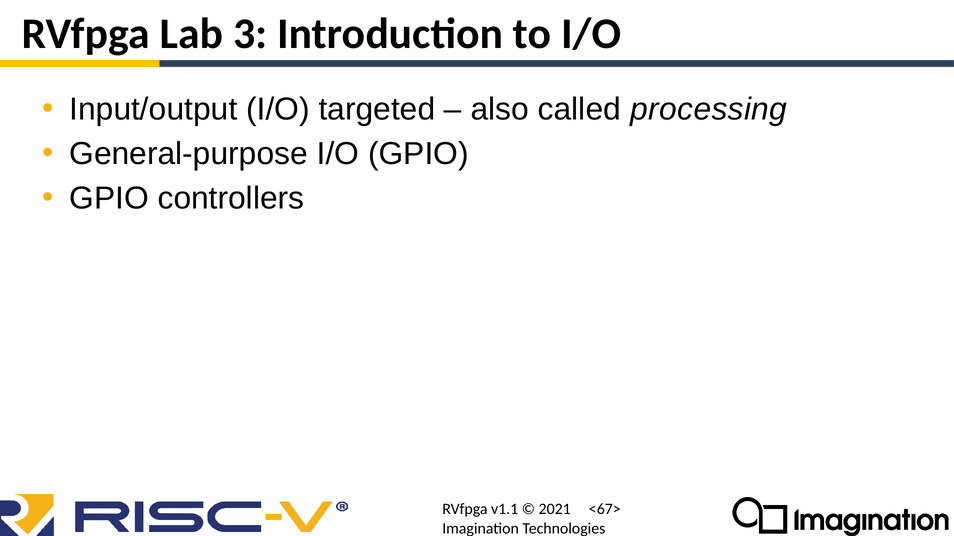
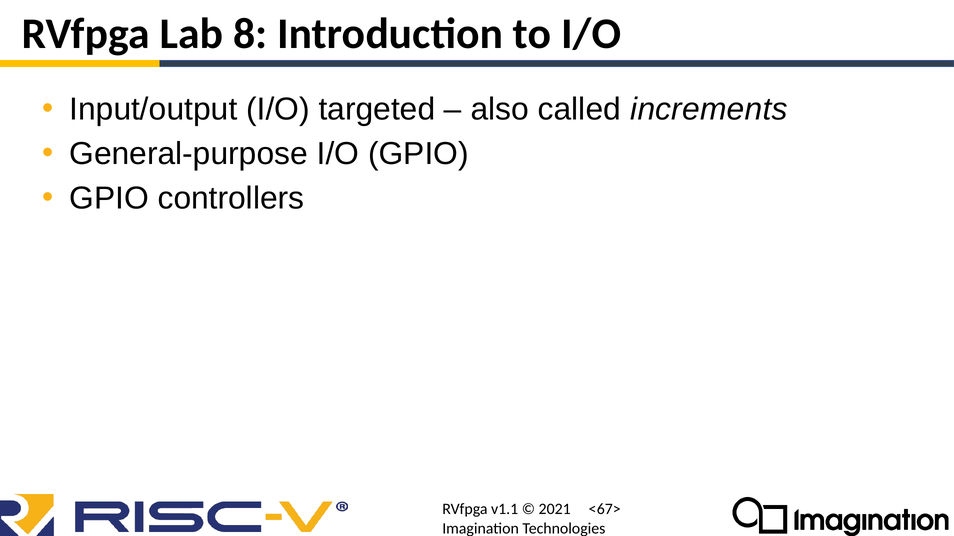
3: 3 -> 8 (250, 34)
processing: processing -> increments (709, 109)
